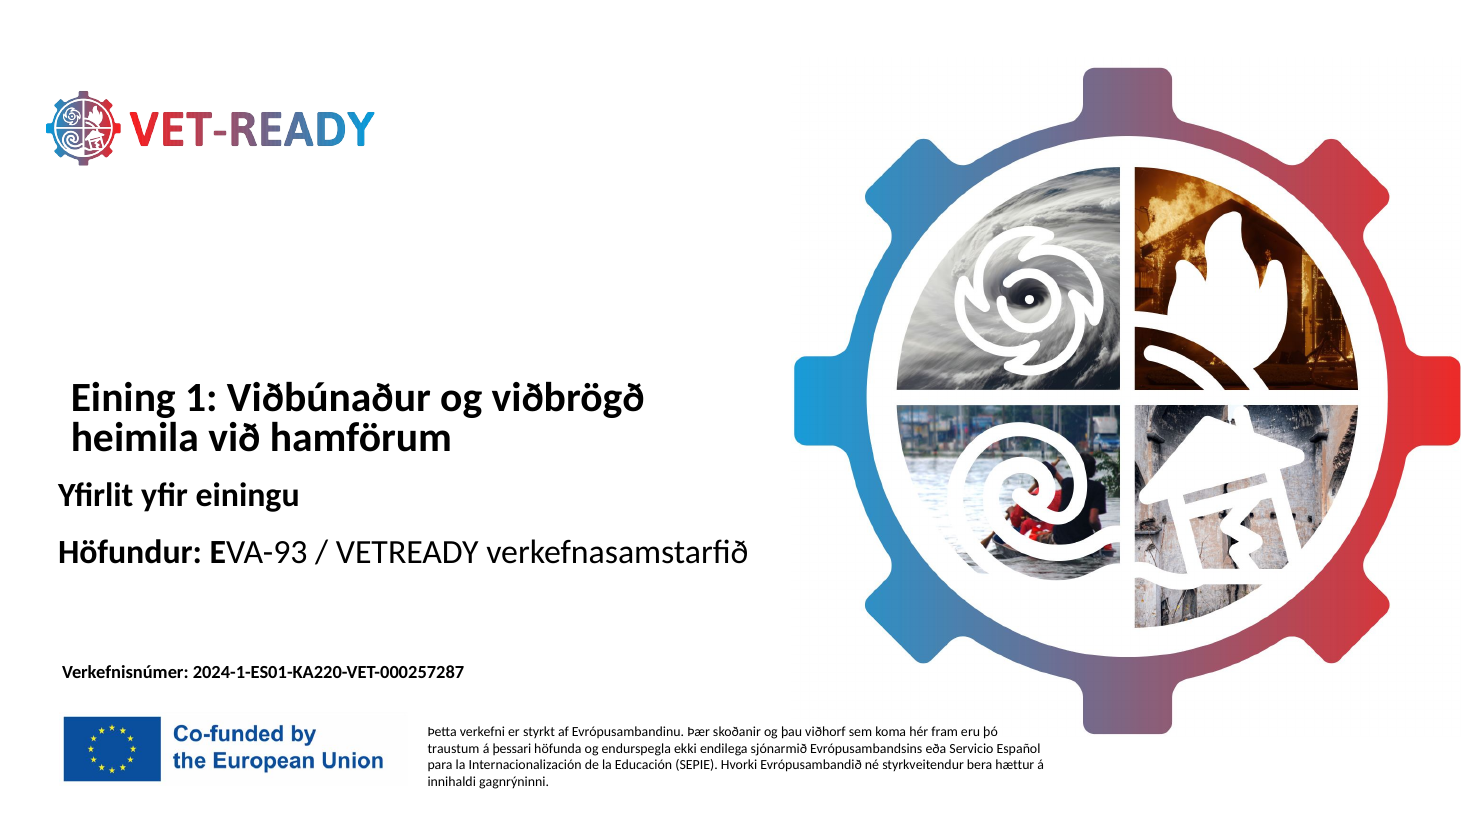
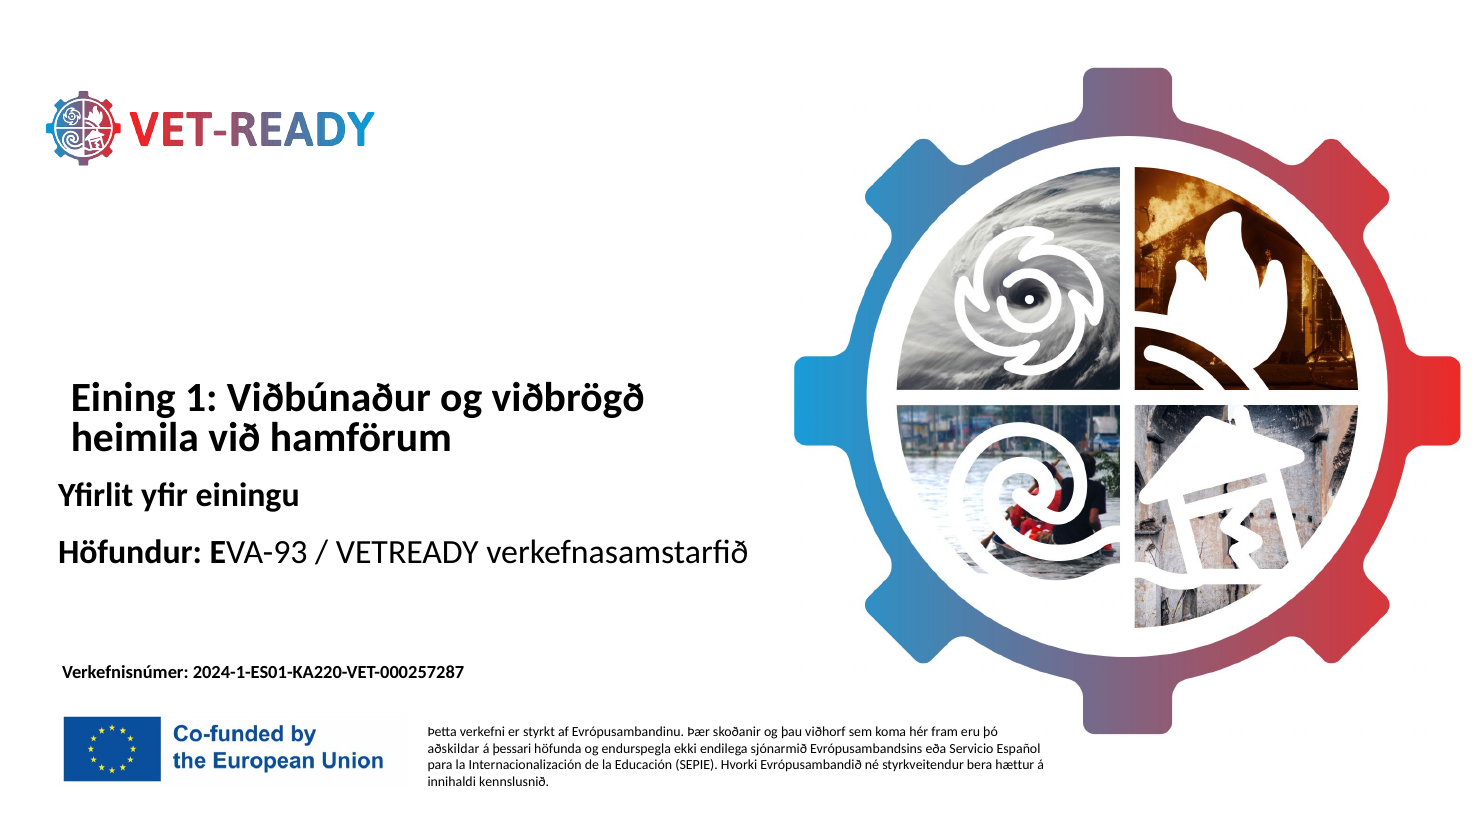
traustum: traustum -> aðskildar (453, 749)
gagnrýninni: gagnrýninni -> kennslusnið (514, 782)
